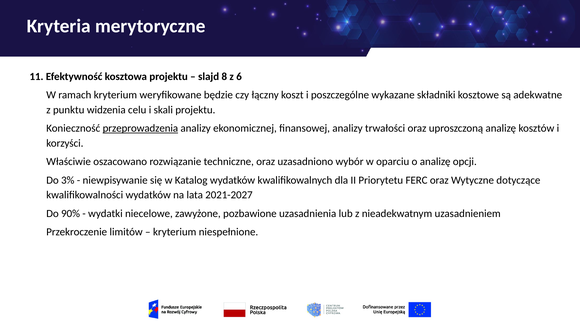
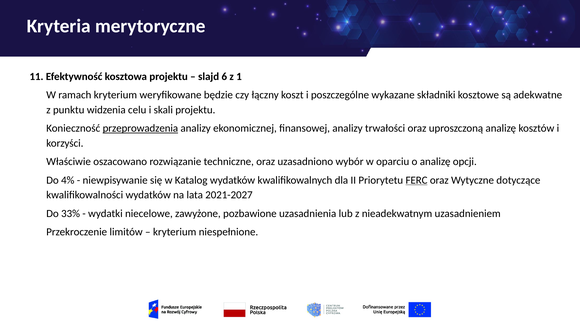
8: 8 -> 6 (224, 77)
6: 6 -> 1 (239, 77)
3%: 3% -> 4% (68, 180)
FERC underline: none -> present (417, 180)
90%: 90% -> 33% (71, 214)
